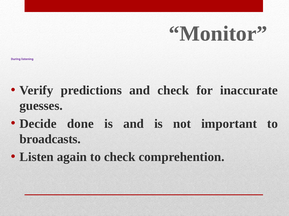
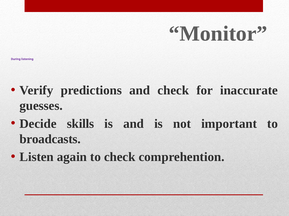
done: done -> skills (81, 124)
